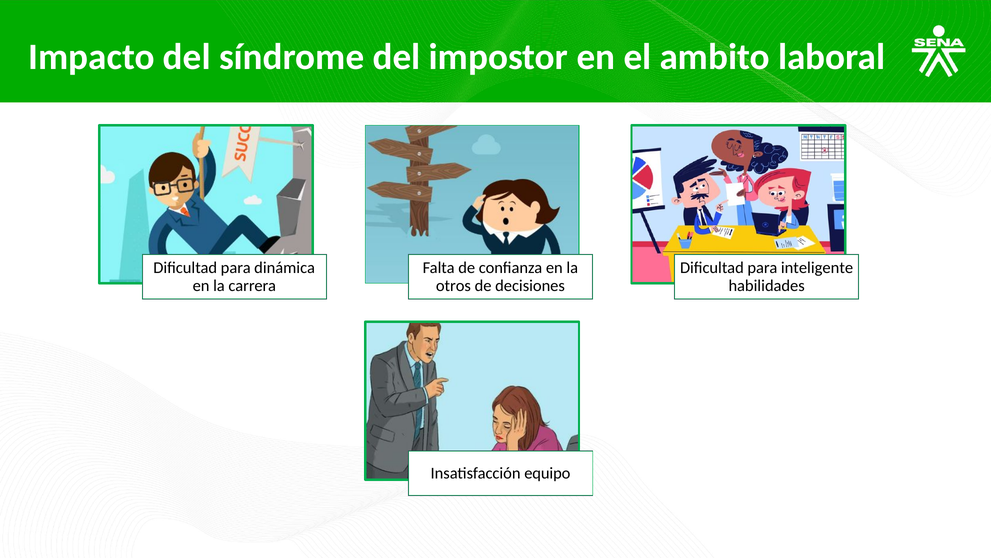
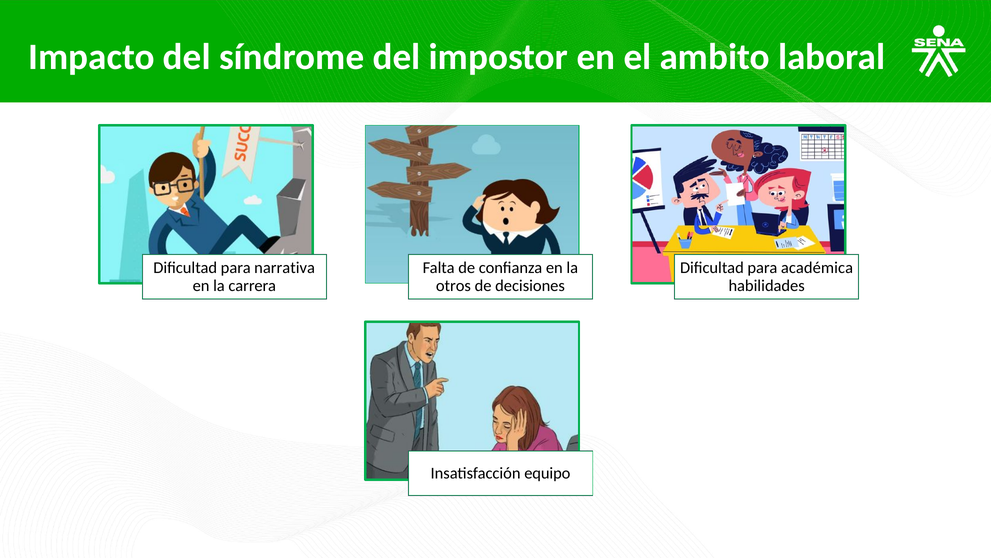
dinámica: dinámica -> narrativa (285, 268)
inteligente: inteligente -> académica (817, 268)
